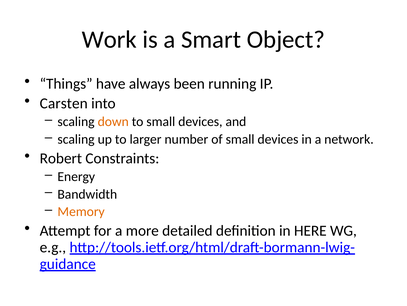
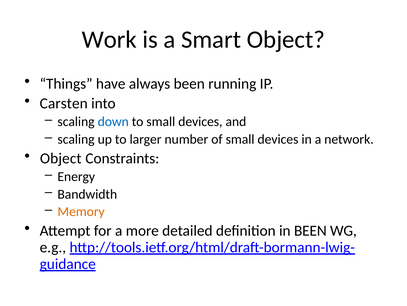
down colour: orange -> blue (113, 121)
Robert: Robert -> Object (61, 158)
in HERE: HERE -> BEEN (310, 230)
